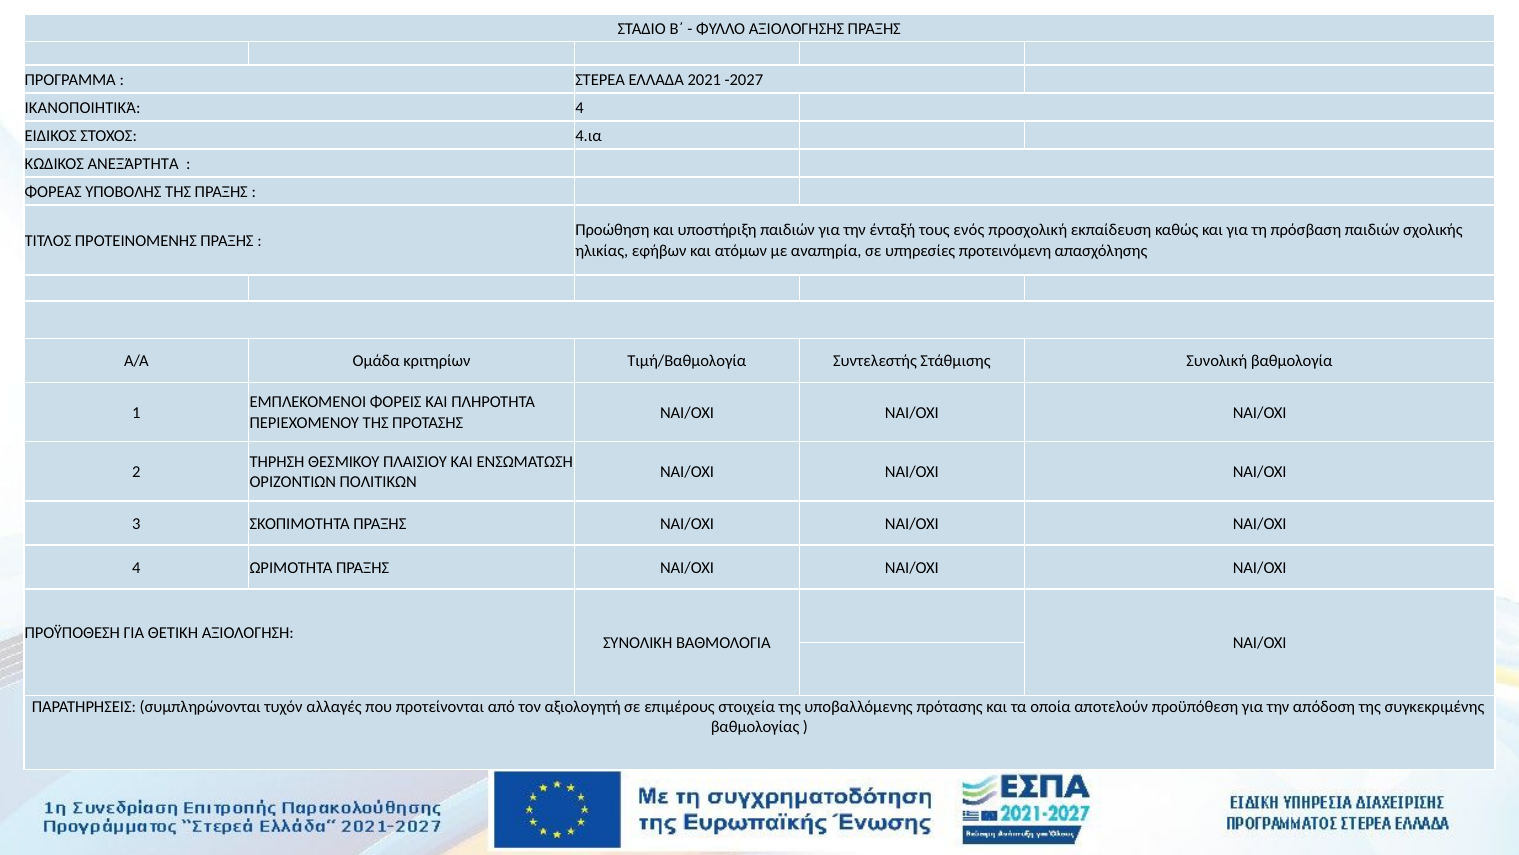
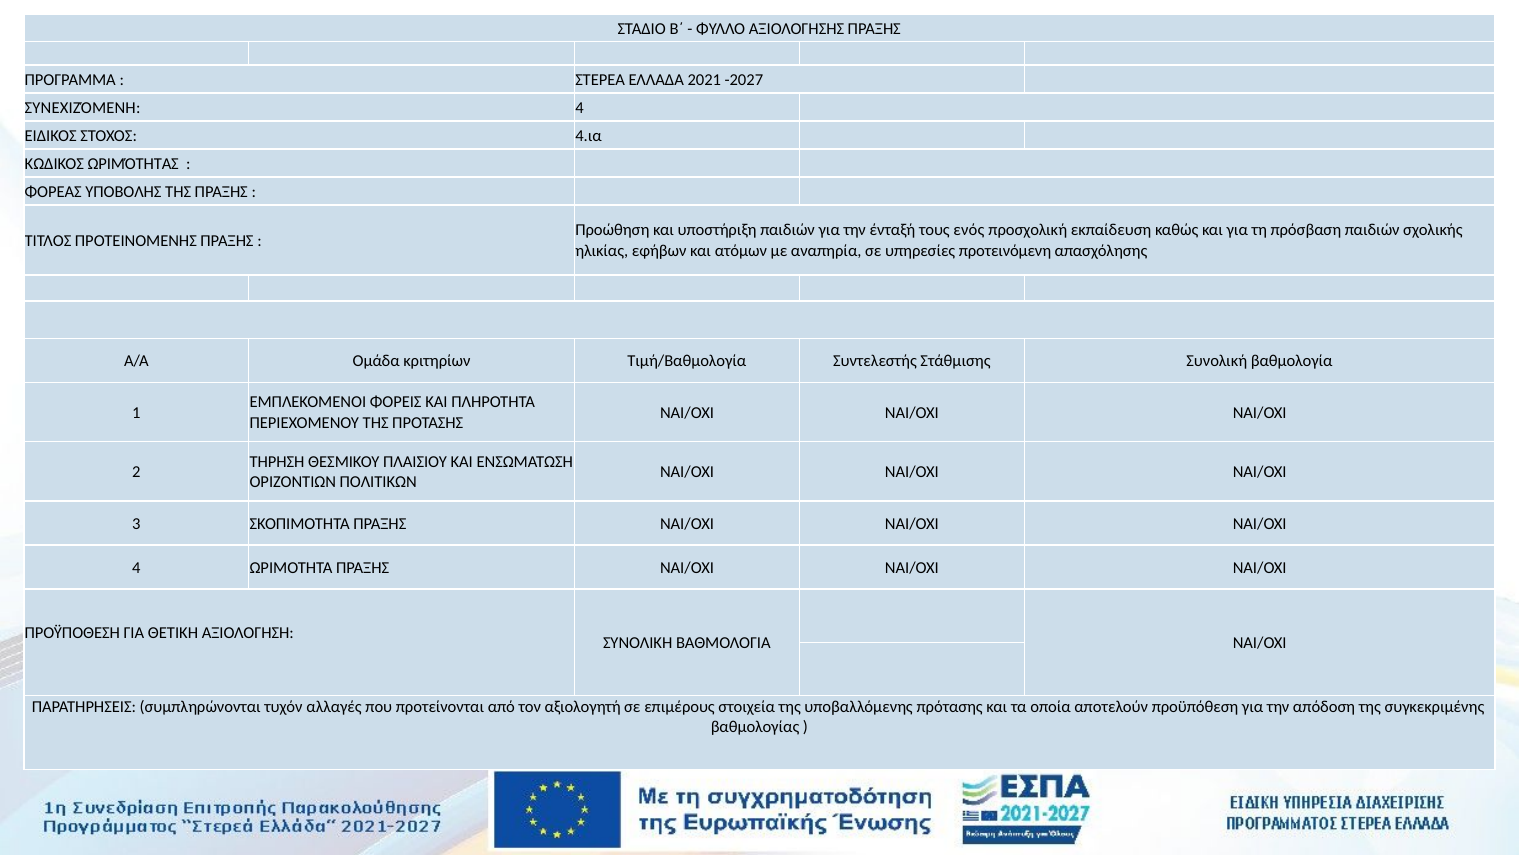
ΙΚΑΝΟΠΟΙΗΤΙΚΆ: ΙΚΑΝΟΠΟΙΗΤΙΚΆ -> ΣΥΝΕΧΙΖΌΜΕΝΗ (83, 108)
ΑΝΕΞΆΡΤΗΤΑ: ΑΝΕΞΆΡΤΗΤΑ -> ΩΡΙΜΌΤΗΤΑΣ (133, 163)
